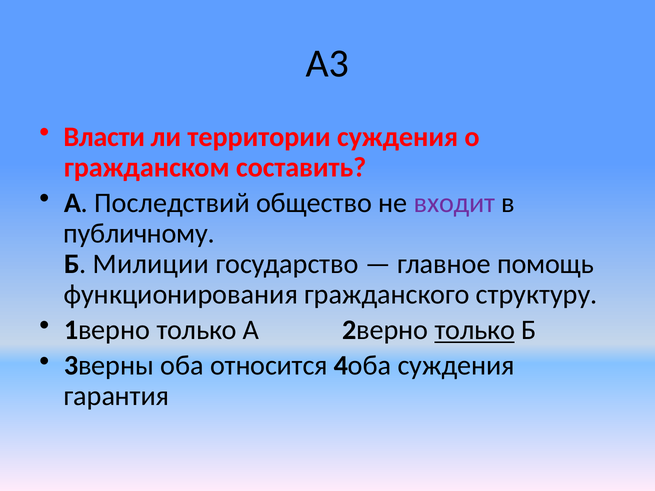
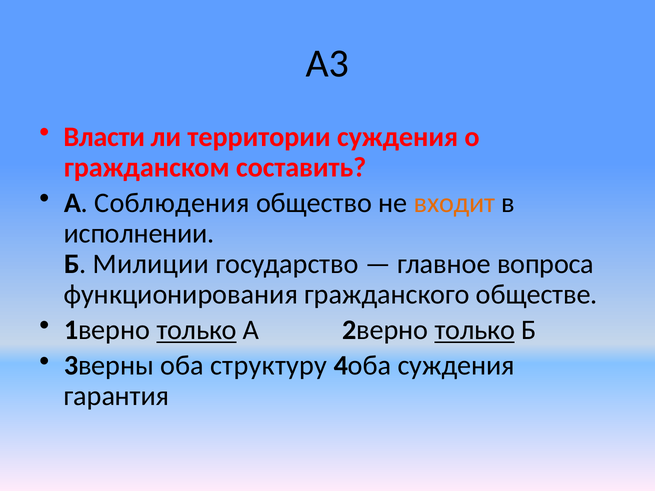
Последствий: Последствий -> Соблюдения (172, 203)
входит colour: purple -> orange (454, 203)
публичному: публичному -> исполнении (139, 233)
помощь: помощь -> вопроса (546, 264)
структуру: структуру -> обществе (537, 294)
только underline: none -> present (197, 330)
относится: относится -> структуру (269, 366)
